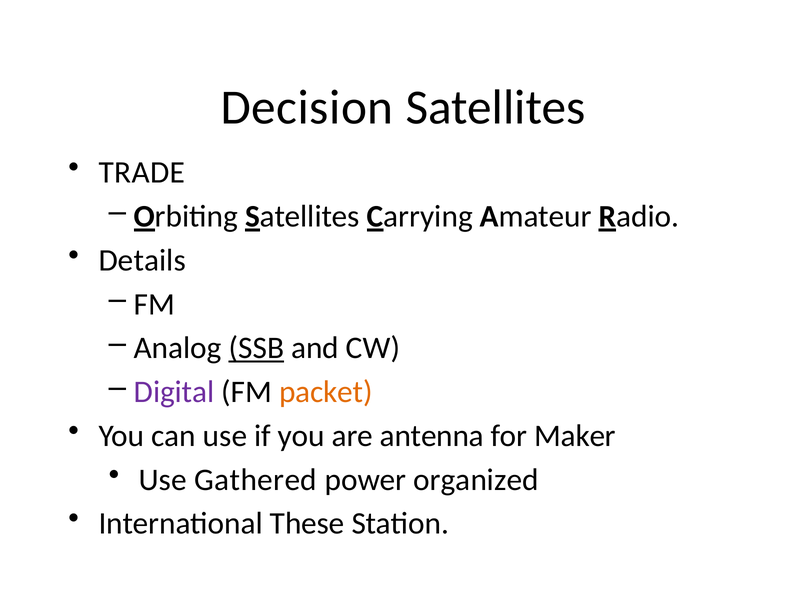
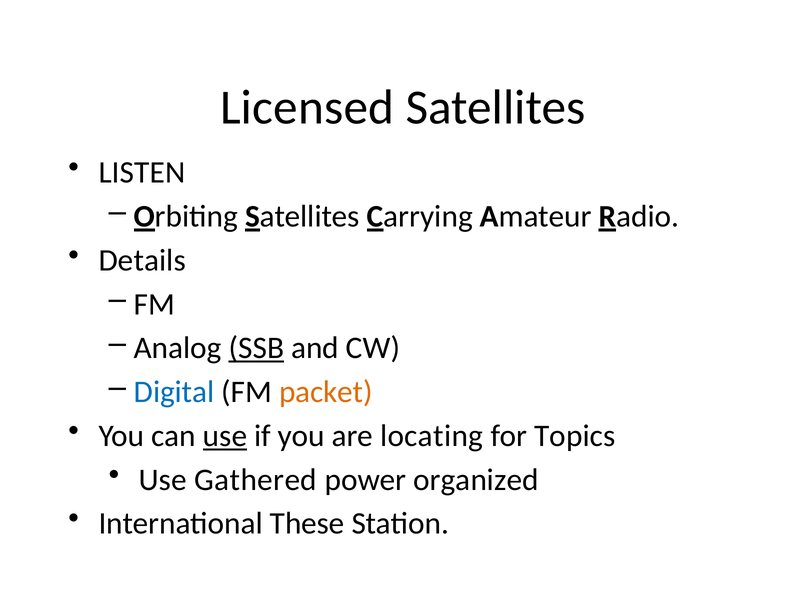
Decision: Decision -> Licensed (307, 108)
TRADE: TRADE -> LISTEN (142, 173)
Digital colour: purple -> blue (174, 392)
use underline: none -> present (225, 436)
antenna: antenna -> locating (432, 436)
Maker: Maker -> Topics (575, 436)
